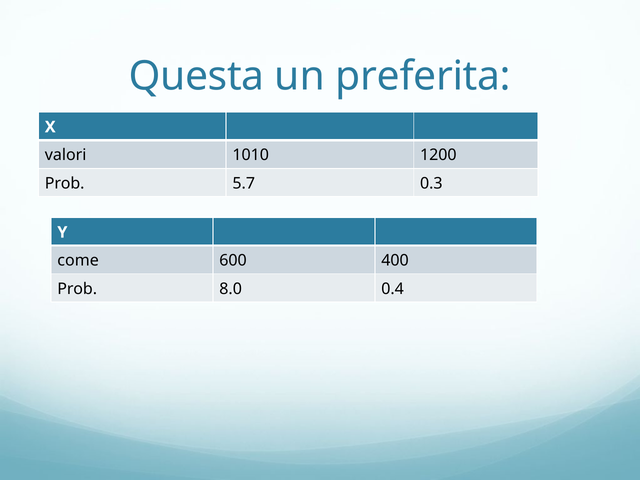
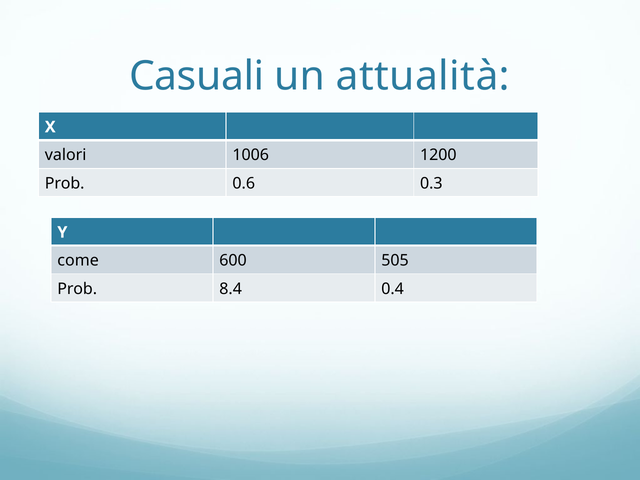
Questa: Questa -> Casuali (197, 76)
preferita: preferita -> attualità (423, 76)
1010: 1010 -> 1006 (251, 155)
5.7: 5.7 -> 0.6 (244, 183)
400: 400 -> 505 (395, 261)
8.0: 8.0 -> 8.4 (231, 289)
